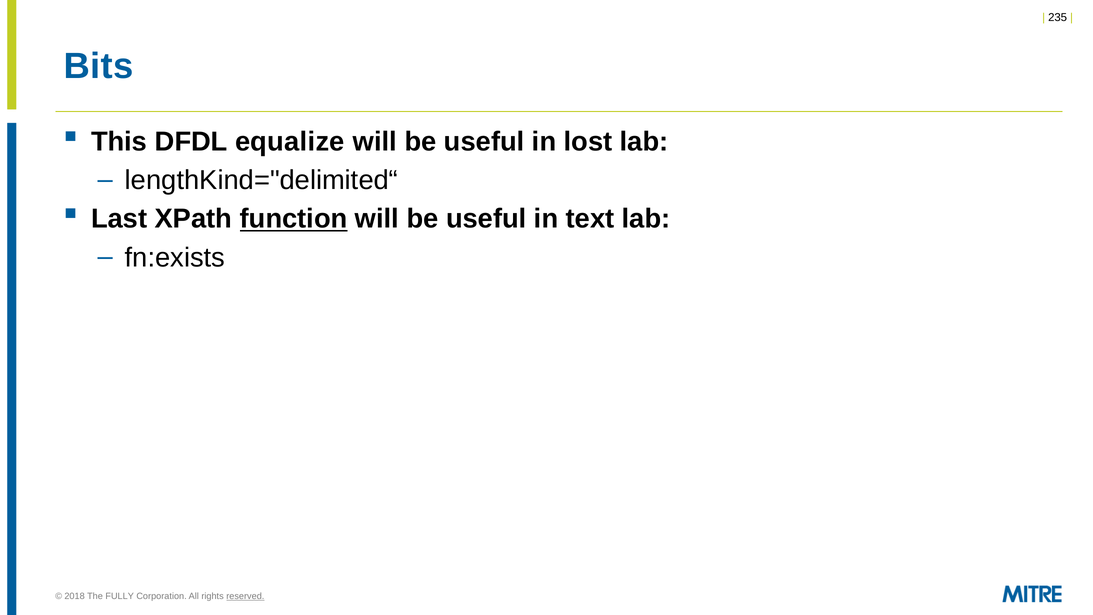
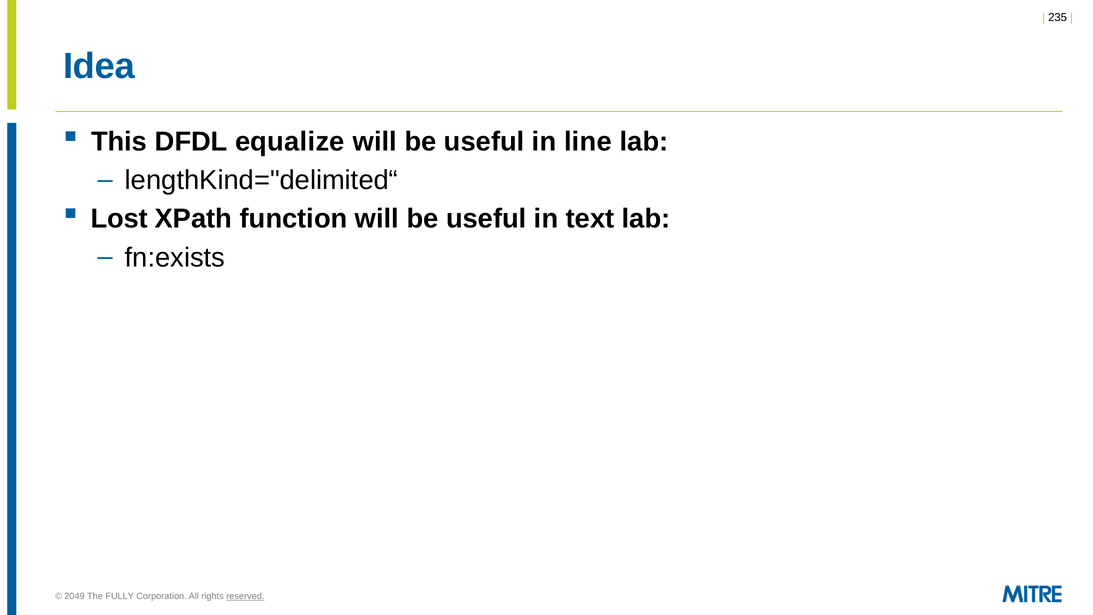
Bits: Bits -> Idea (99, 66)
lost: lost -> line (588, 142)
Last: Last -> Lost (119, 219)
function underline: present -> none (294, 219)
2018: 2018 -> 2049 (75, 596)
